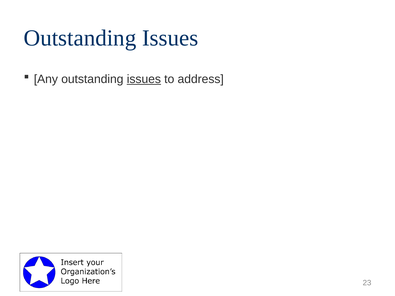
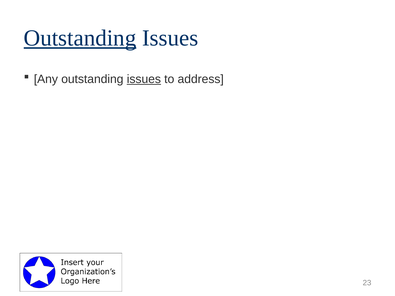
Outstanding underline: none -> present (80, 38)
